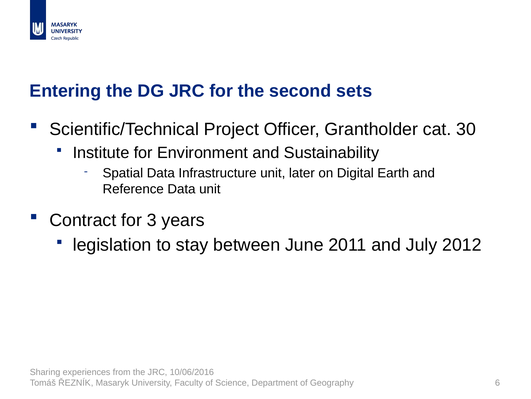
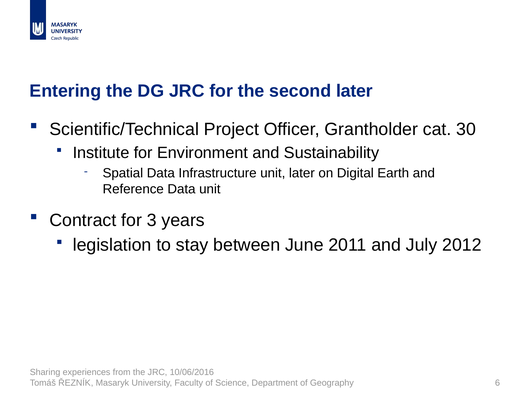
second sets: sets -> later (354, 91)
